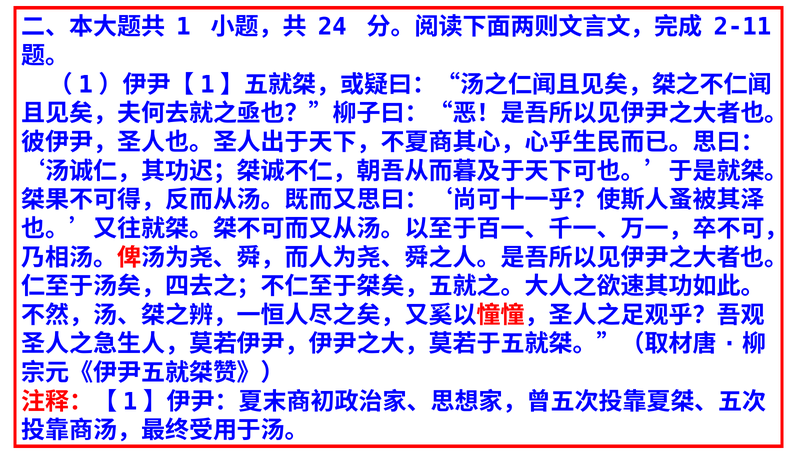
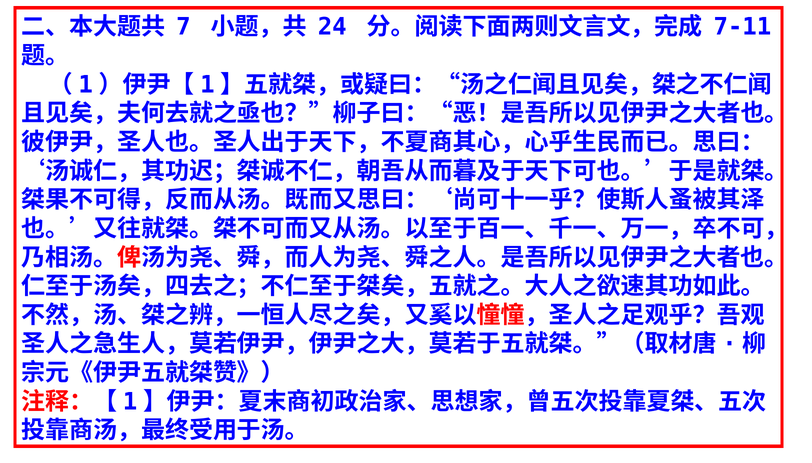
1: 1 -> 7 (183, 27)
2-11: 2-11 -> 7-11 (742, 27)
